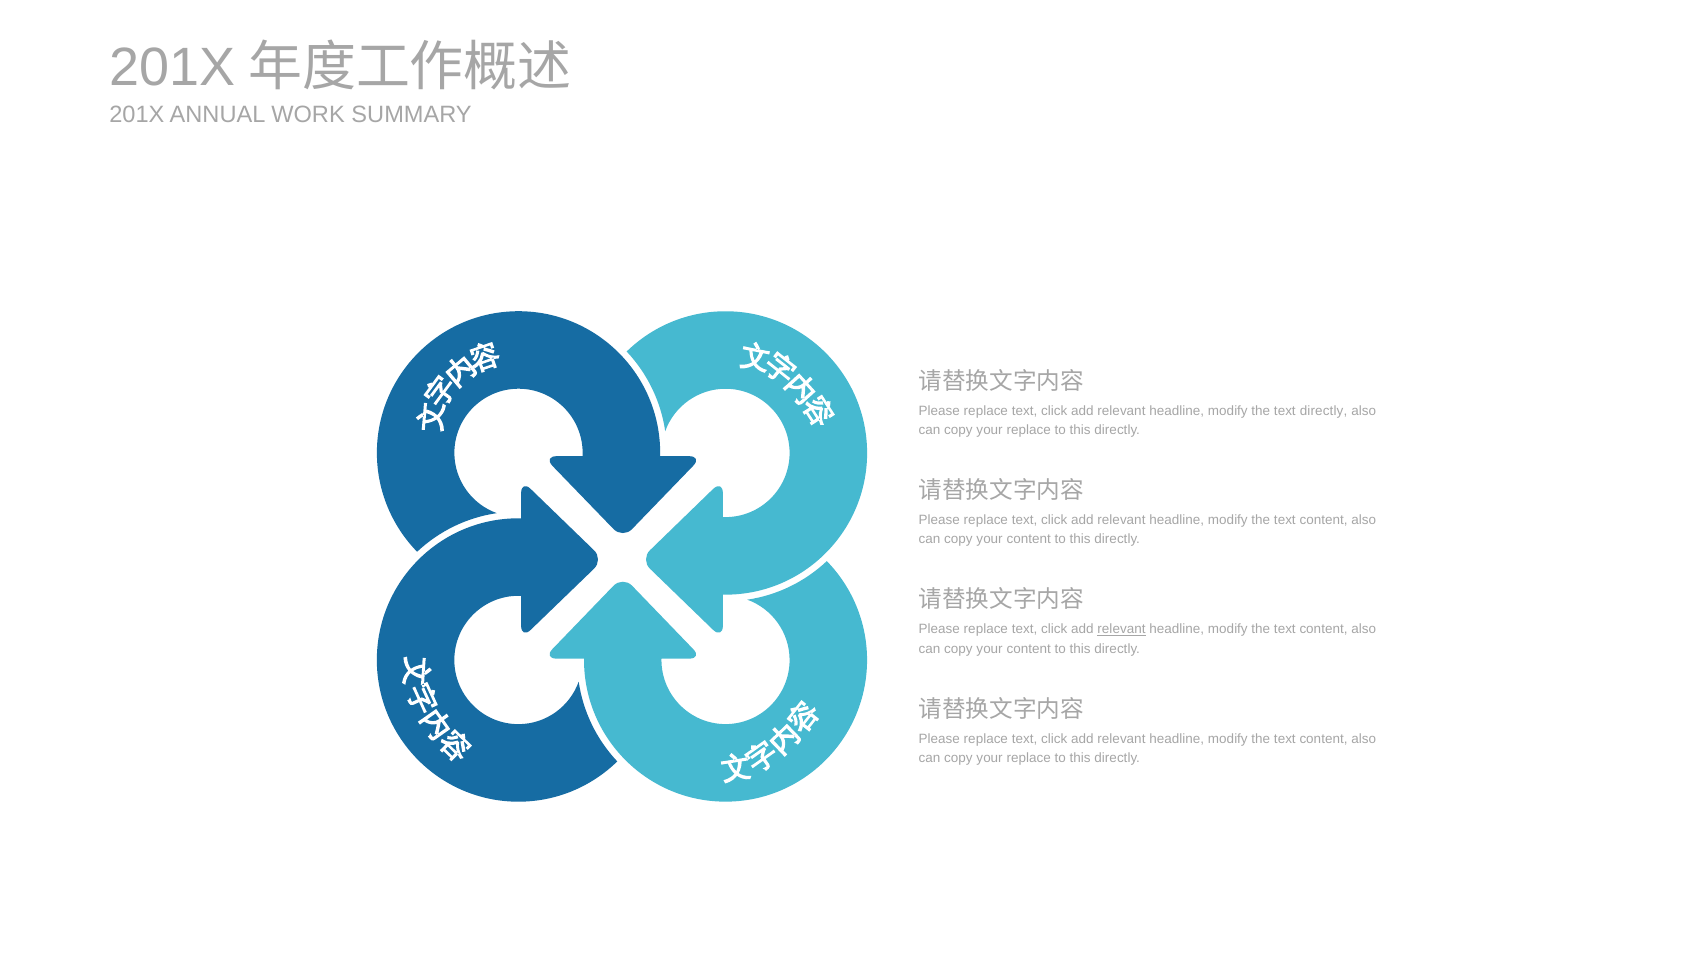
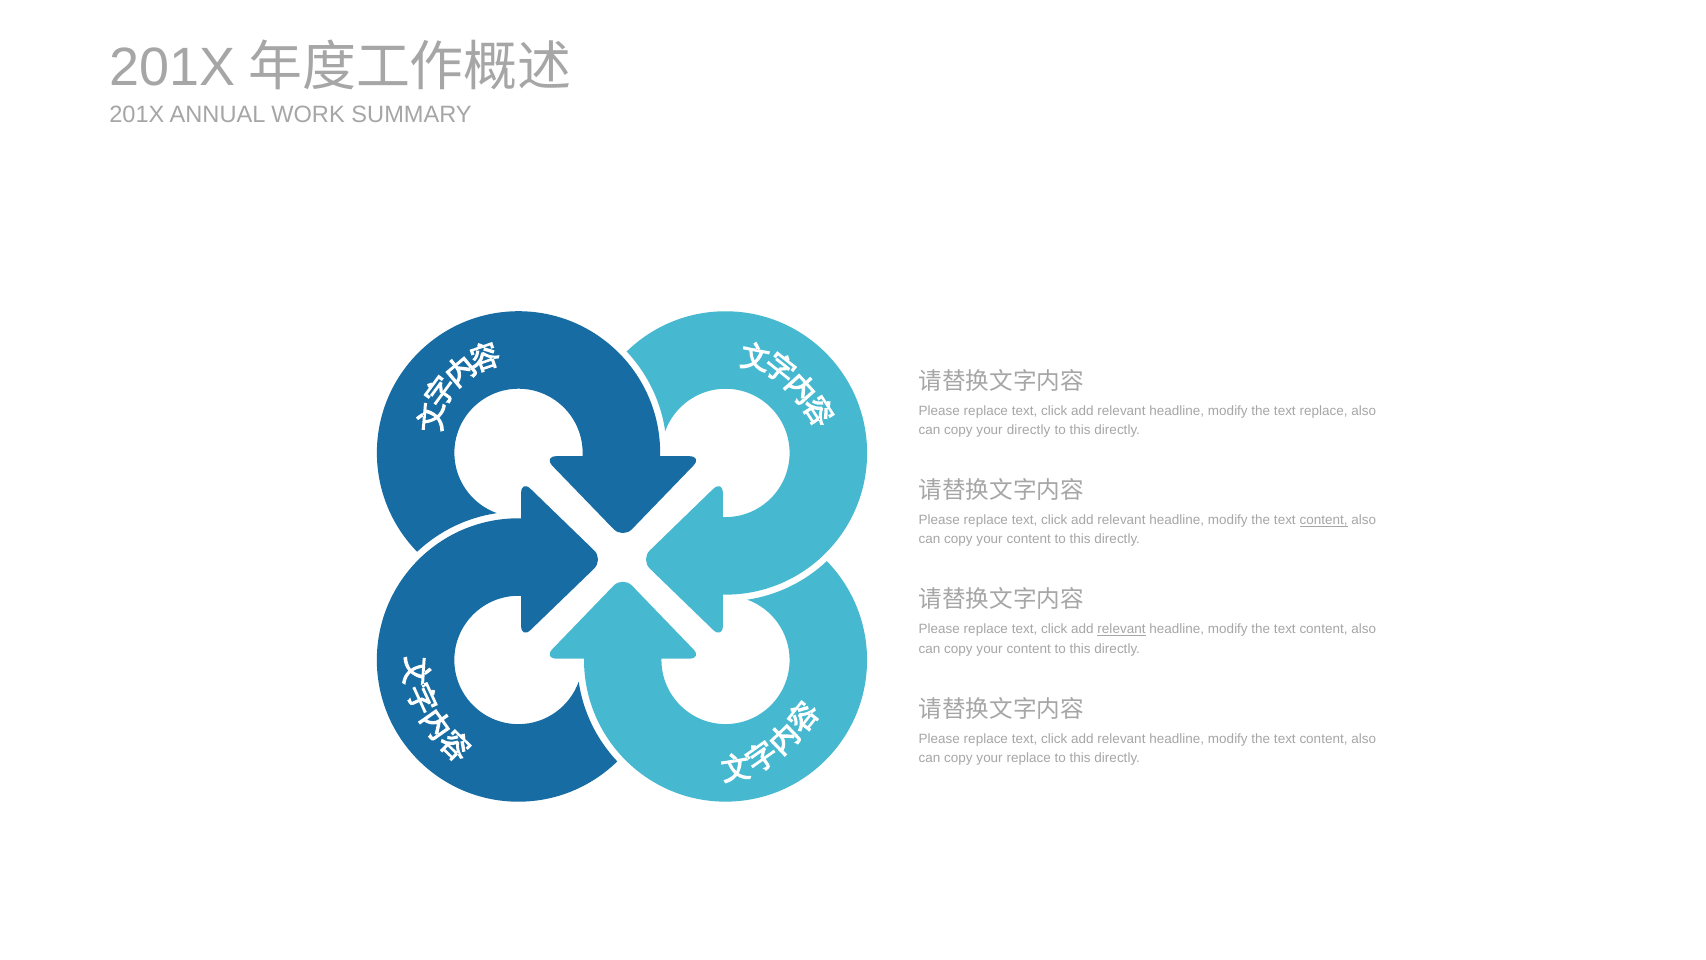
text directly: directly -> replace (1324, 411)
replace: replace -> directly (1029, 430)
content underline: none -> present (1324, 520)
